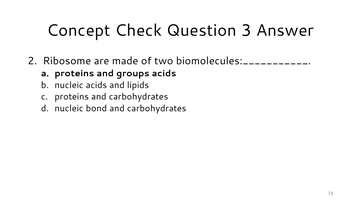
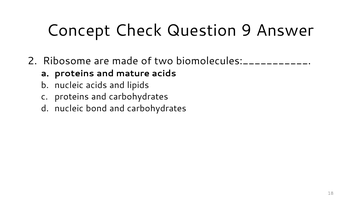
3: 3 -> 9 (246, 30)
groups: groups -> mature (133, 73)
